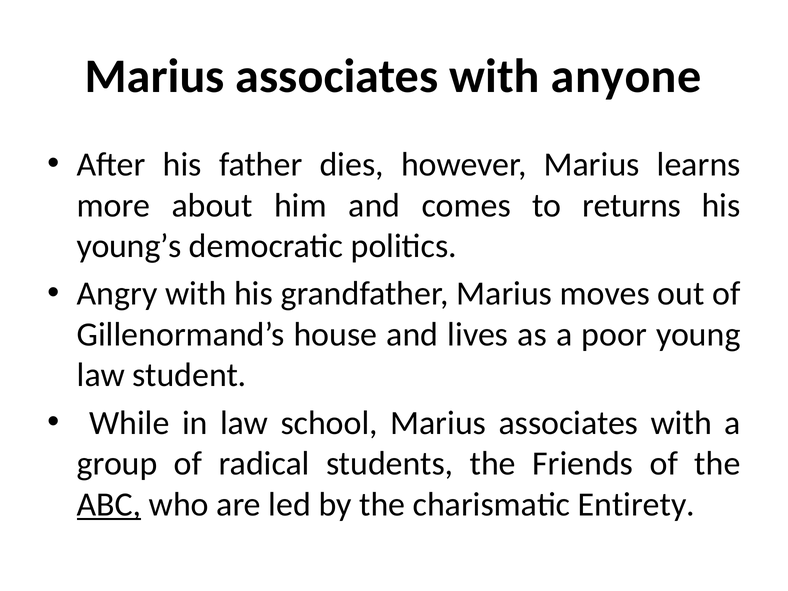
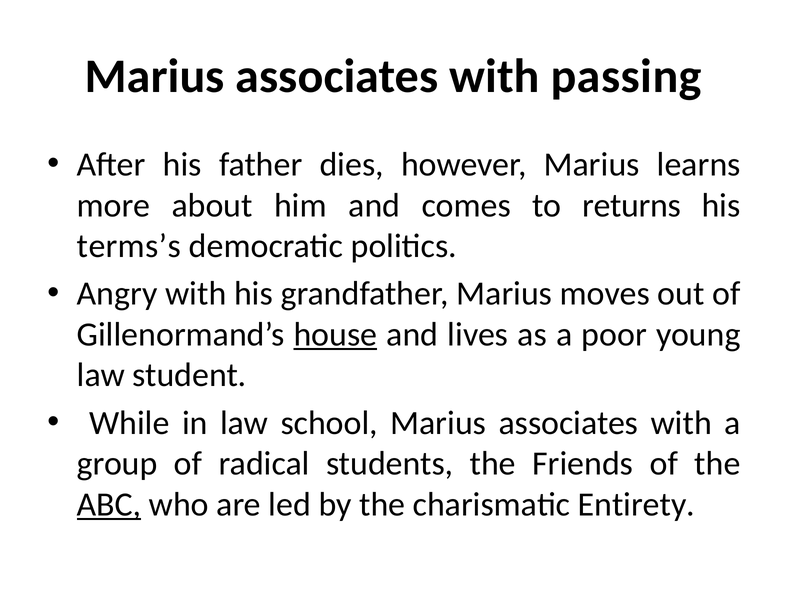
anyone: anyone -> passing (626, 76)
young’s: young’s -> terms’s (129, 246)
house underline: none -> present (335, 335)
